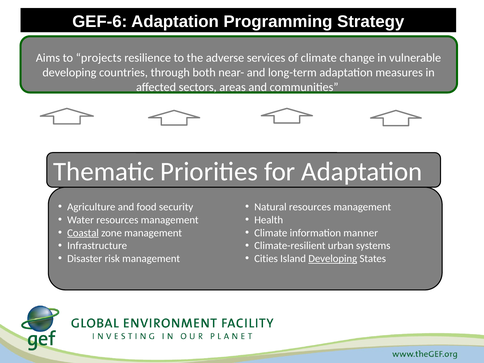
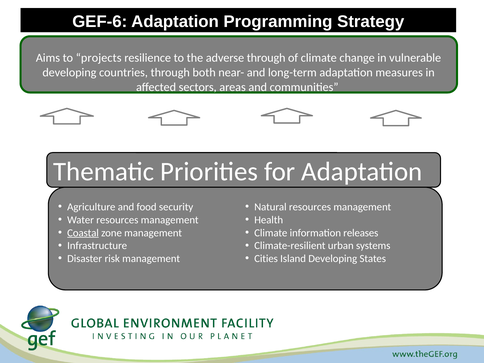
adverse services: services -> through (266, 58)
manner: manner -> releases (361, 233)
Developing underline: present -> none (333, 259)
